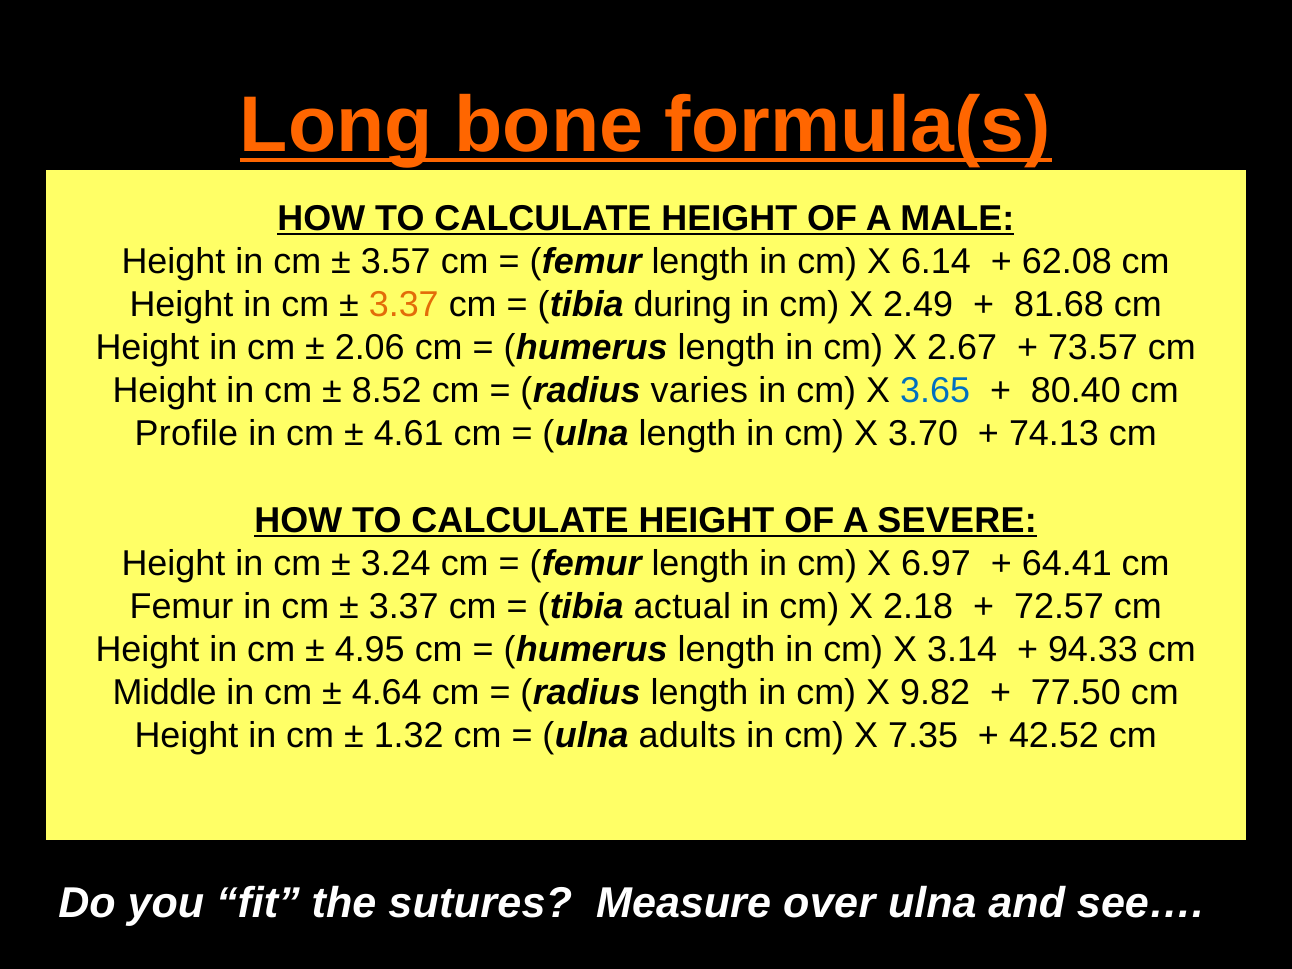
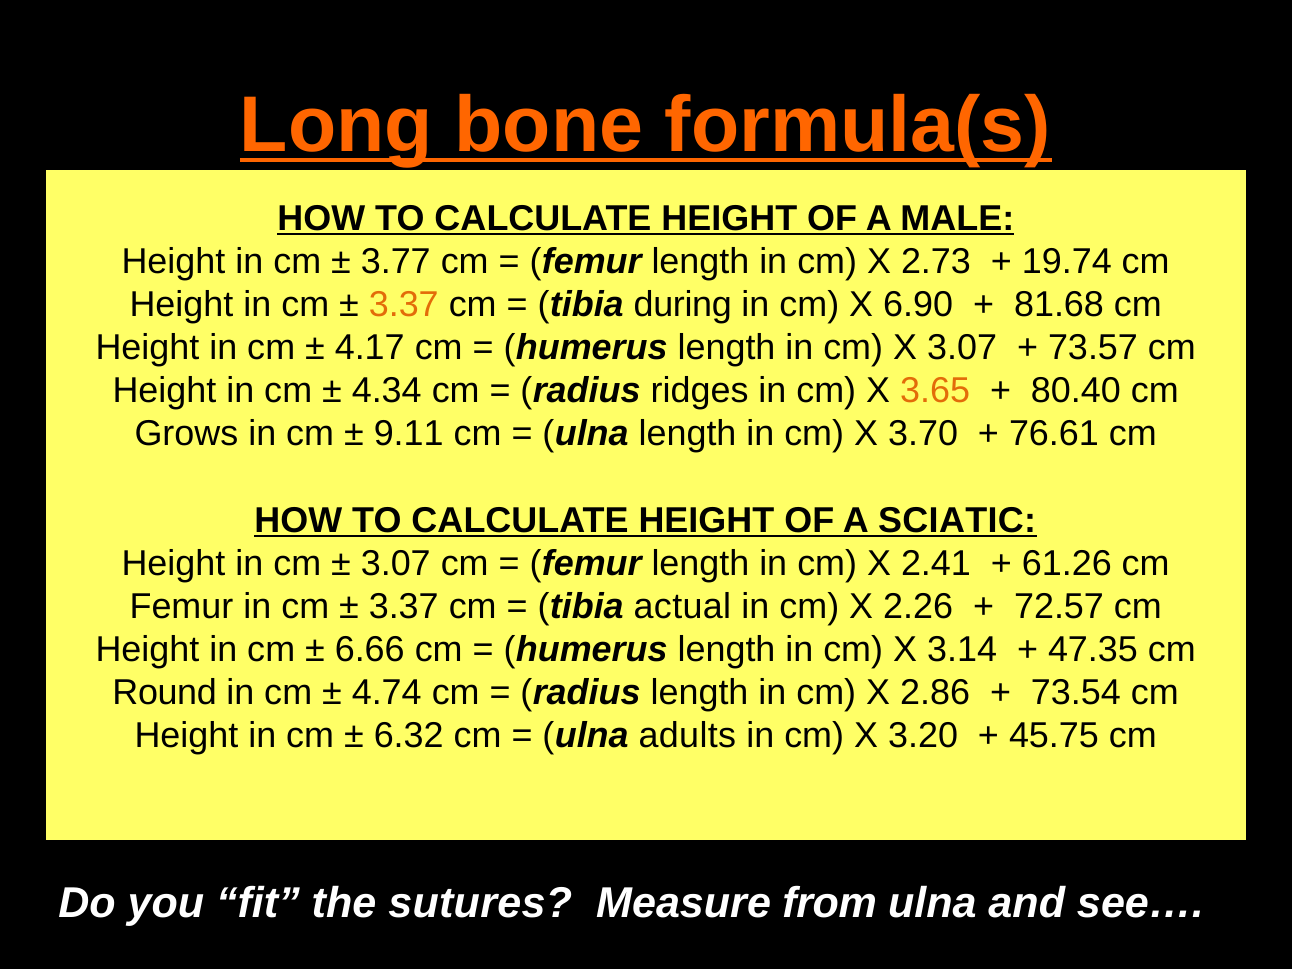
3.57: 3.57 -> 3.77 (396, 262)
6.14: 6.14 -> 2.73 (936, 262)
62.08: 62.08 -> 19.74 (1067, 262)
2.49: 2.49 -> 6.90 (918, 305)
2.06: 2.06 -> 4.17 (370, 348)
X 2.67: 2.67 -> 3.07 (962, 348)
8.52: 8.52 -> 4.34 (387, 391)
varies: varies -> ridges (700, 391)
3.65 colour: blue -> orange (935, 391)
Profile: Profile -> Grows (186, 434)
4.61: 4.61 -> 9.11 (409, 434)
74.13: 74.13 -> 76.61 (1054, 434)
SEVERE: SEVERE -> SCIATIC (957, 520)
3.24: 3.24 -> 3.07 (396, 563)
6.97: 6.97 -> 2.41 (936, 563)
64.41: 64.41 -> 61.26 (1067, 563)
2.18: 2.18 -> 2.26 (918, 606)
4.95: 4.95 -> 6.66 (370, 649)
94.33: 94.33 -> 47.35 (1093, 649)
Middle: Middle -> Round (165, 692)
4.64: 4.64 -> 4.74 (387, 692)
9.82: 9.82 -> 2.86 (935, 692)
77.50: 77.50 -> 73.54 (1076, 692)
1.32: 1.32 -> 6.32 (409, 736)
7.35: 7.35 -> 3.20 (923, 736)
42.52: 42.52 -> 45.75 (1054, 736)
over: over -> from (830, 903)
